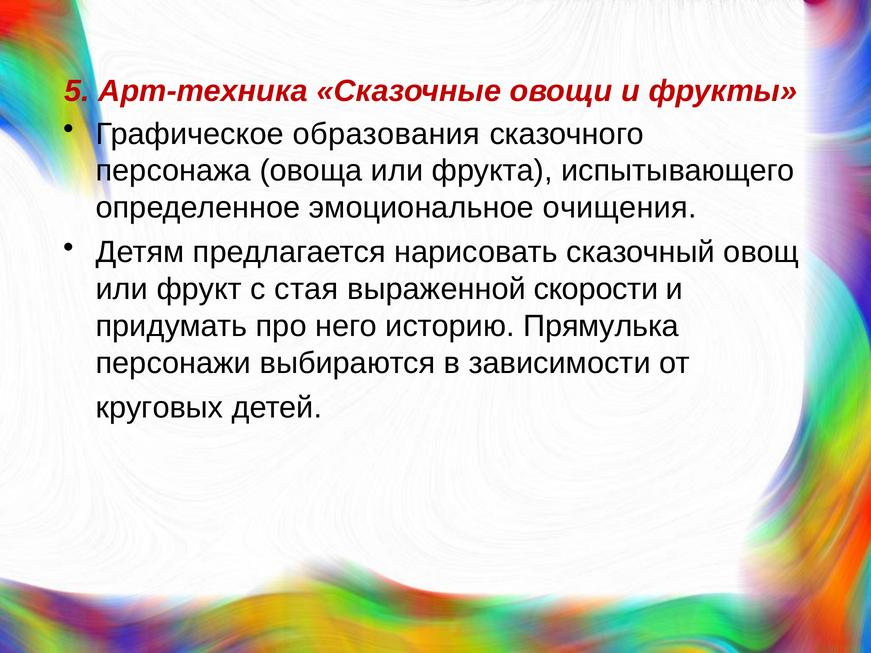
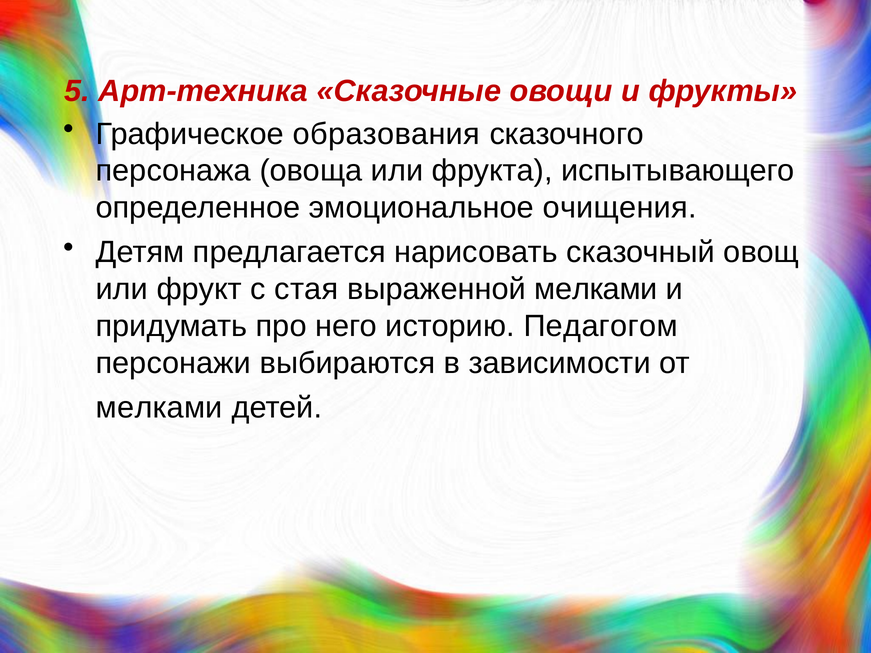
выраженной скорости: скорости -> мелками (596, 289)
Прямулька: Прямулька -> Педагогом (601, 326)
круговых: круговых -> мелками (159, 408)
